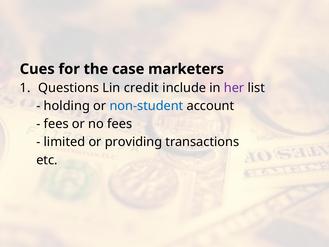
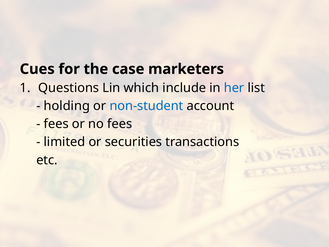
credit: credit -> which (141, 88)
her colour: purple -> blue (234, 88)
providing: providing -> securities (133, 142)
